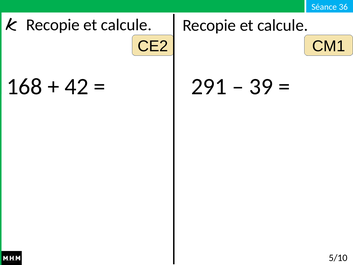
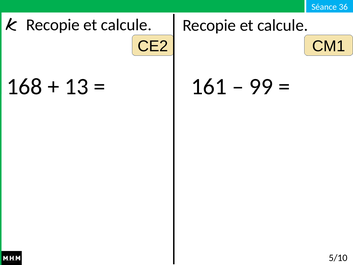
42: 42 -> 13 (77, 86)
291: 291 -> 161 (209, 86)
39: 39 -> 99 (261, 86)
